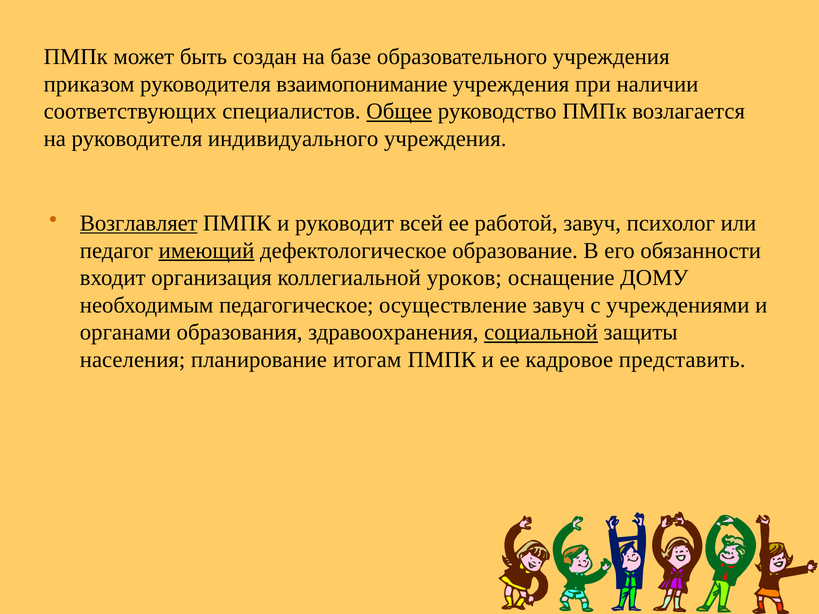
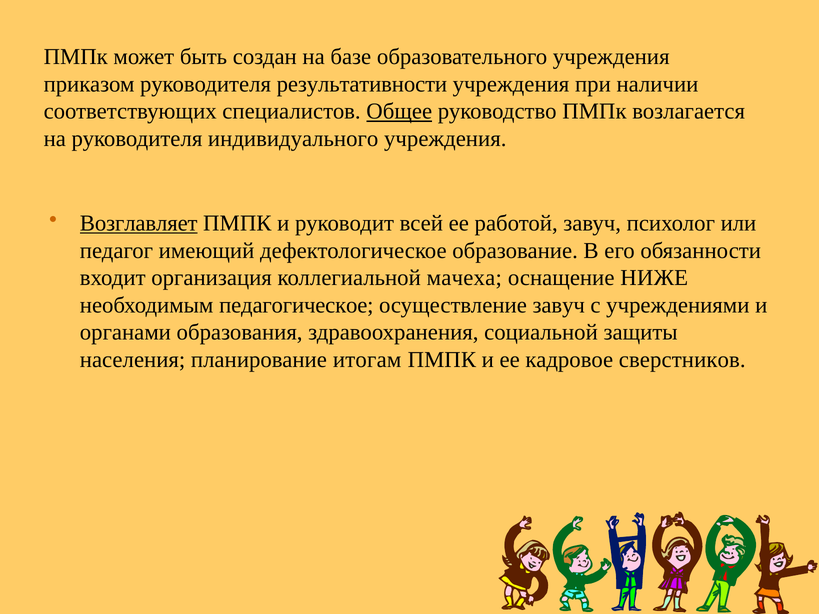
взаимопонимание: взаимопонимание -> результативности (362, 84)
имеющий underline: present -> none (207, 251)
уроков: уроков -> мачеха (464, 278)
ДОМУ: ДОМУ -> НИЖЕ (654, 278)
социальной underline: present -> none (541, 333)
представить: представить -> сверстников (682, 360)
